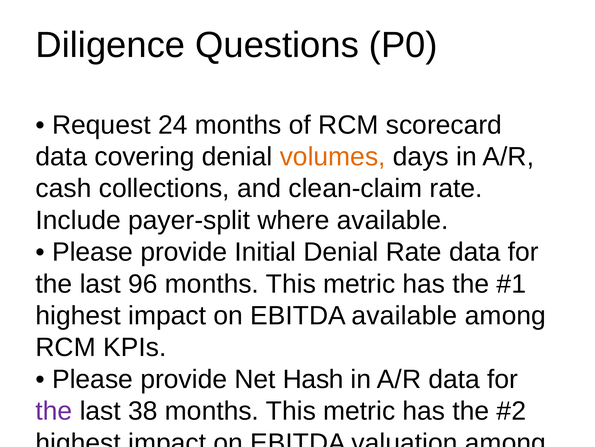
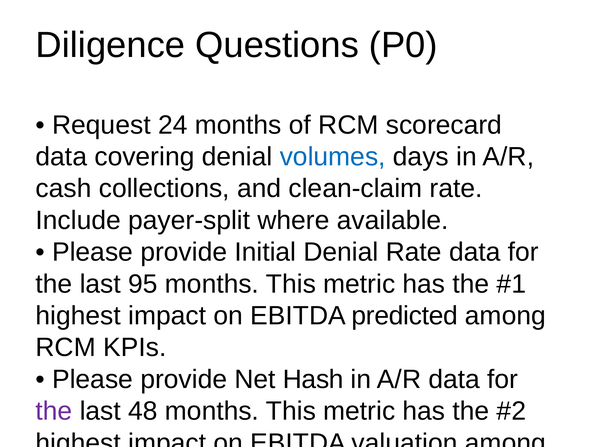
volumes colour: orange -> blue (333, 157)
96: 96 -> 95 (143, 283)
EBITDA available: available -> predicted (405, 315)
38: 38 -> 48 (143, 410)
